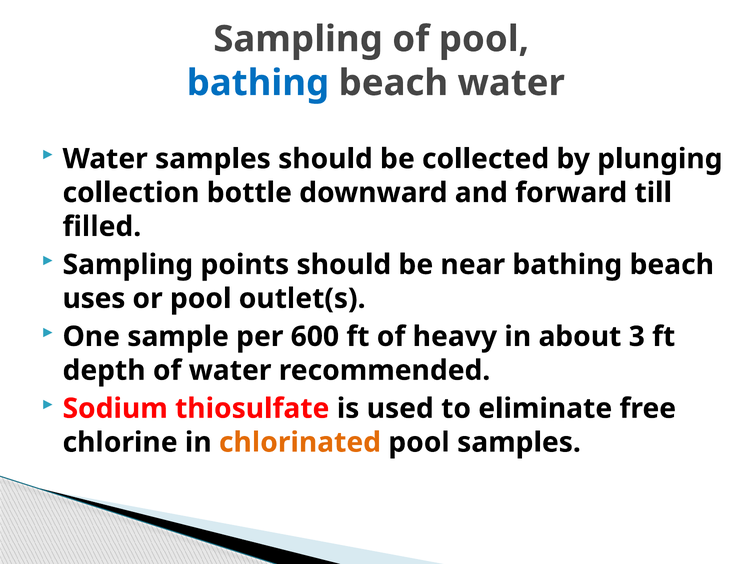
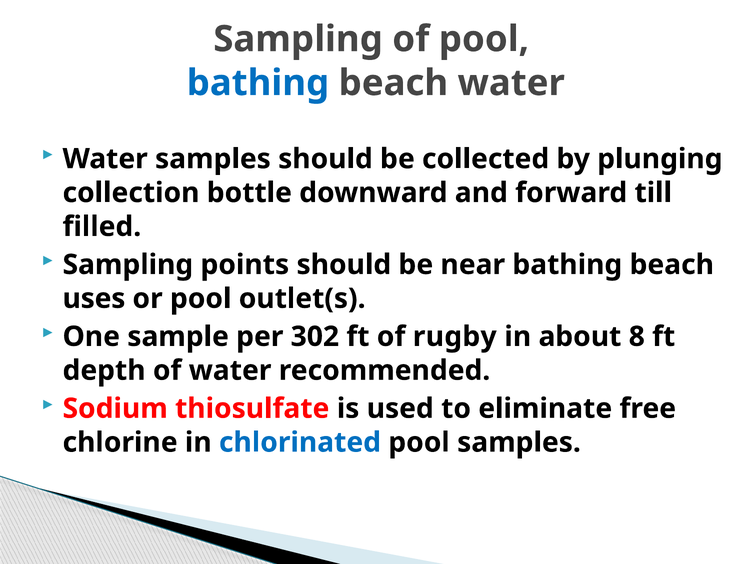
600: 600 -> 302 (315, 337)
heavy: heavy -> rugby (455, 337)
3: 3 -> 8 (637, 337)
chlorinated colour: orange -> blue (300, 442)
